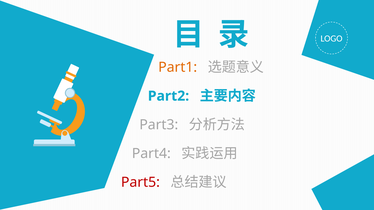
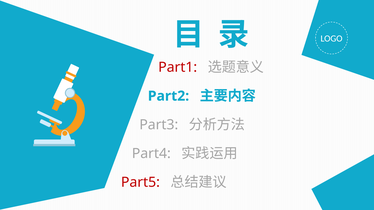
Part1 colour: orange -> red (178, 67)
